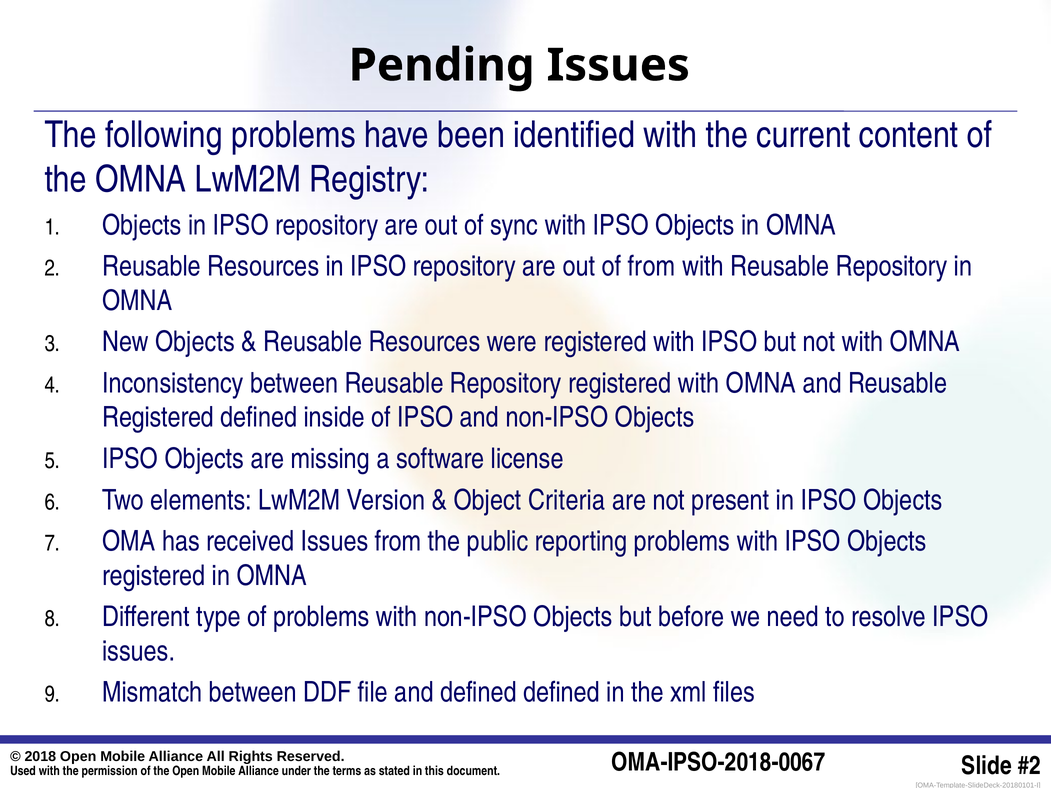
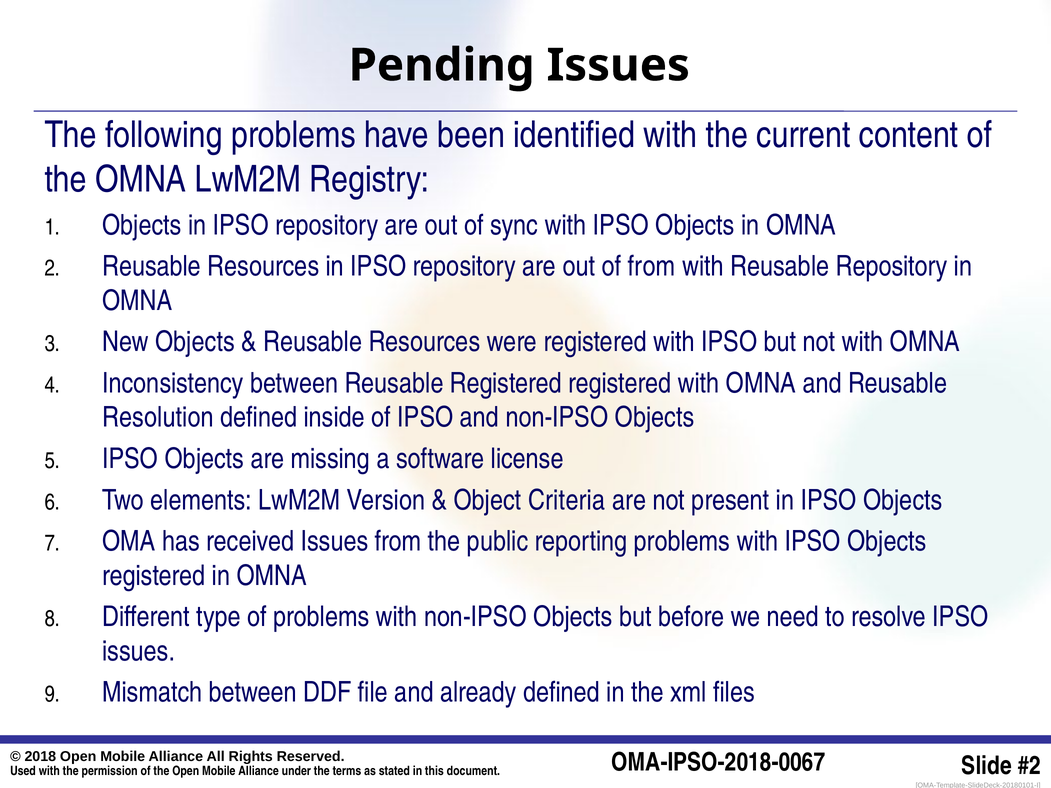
between Reusable Repository: Repository -> Registered (506, 383)
Registered: Registered -> Resolution (158, 418)
and defined: defined -> already (478, 693)
